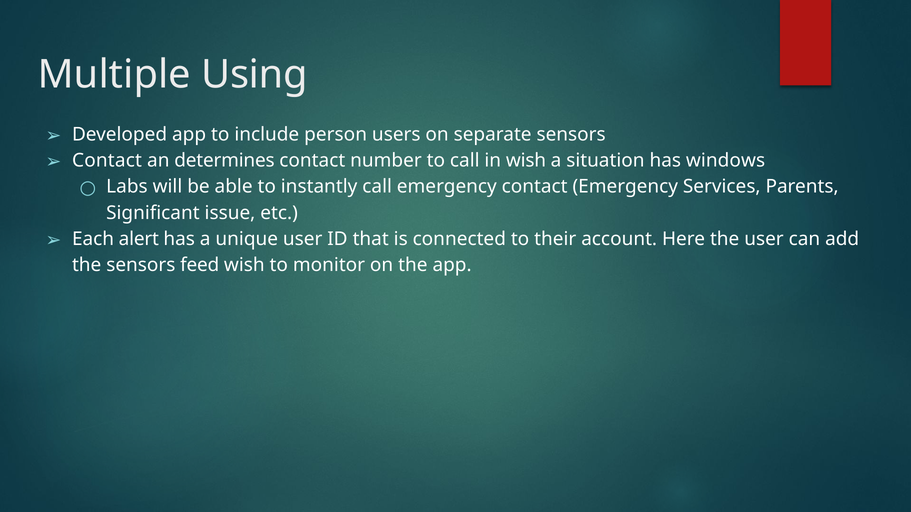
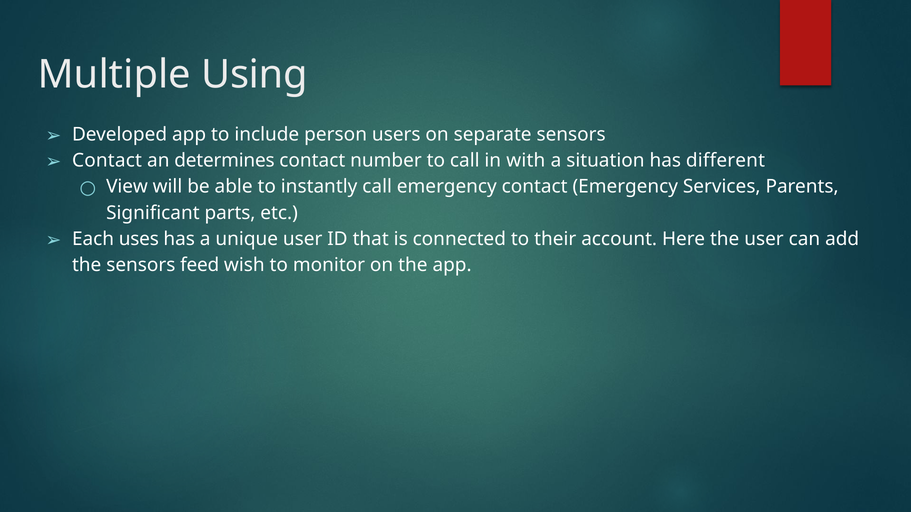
in wish: wish -> with (526, 161)
windows: windows -> different (725, 161)
Labs: Labs -> View (127, 187)
issue: issue -> parts (230, 213)
alert: alert -> uses (139, 239)
